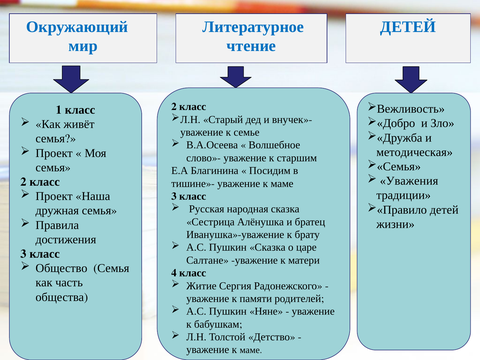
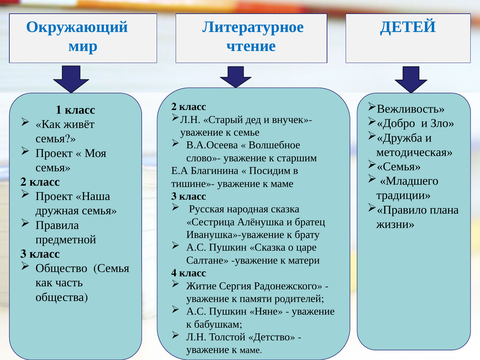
Уважения: Уважения -> Младшего (409, 181)
детей: детей -> плана (444, 210)
достижения: достижения -> предметной (66, 239)
